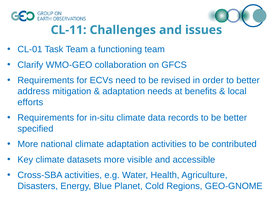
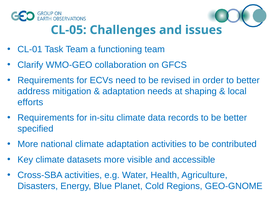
CL-11: CL-11 -> CL-05 (69, 30)
benefits: benefits -> shaping (201, 91)
